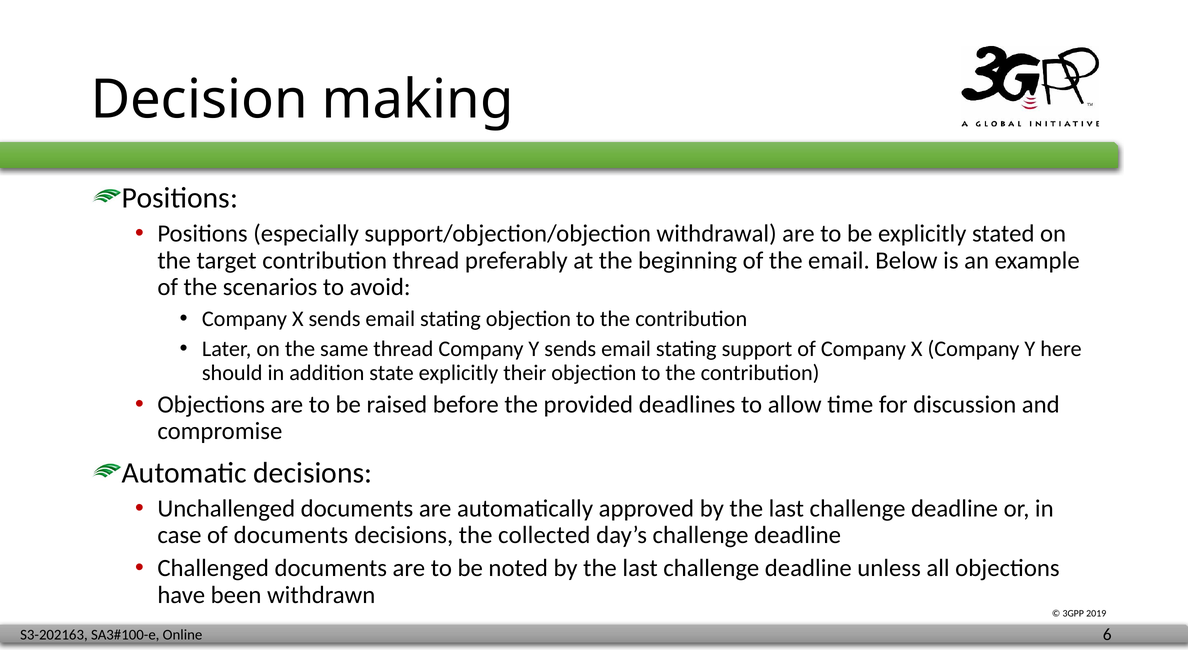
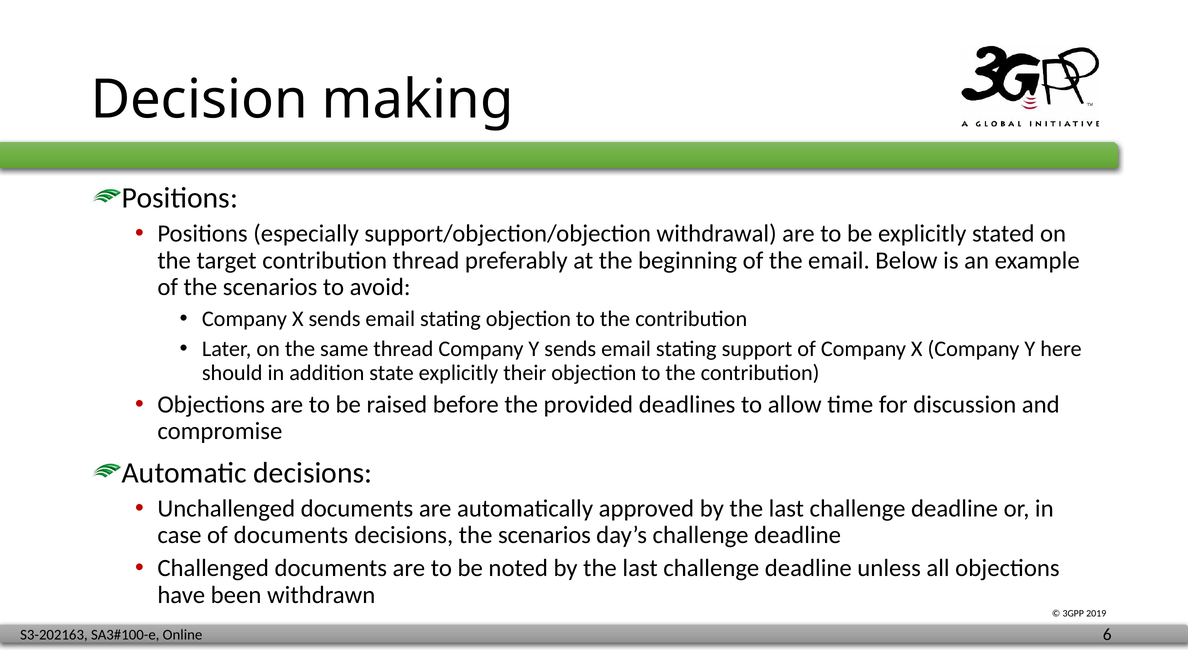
decisions the collected: collected -> scenarios (544, 536)
